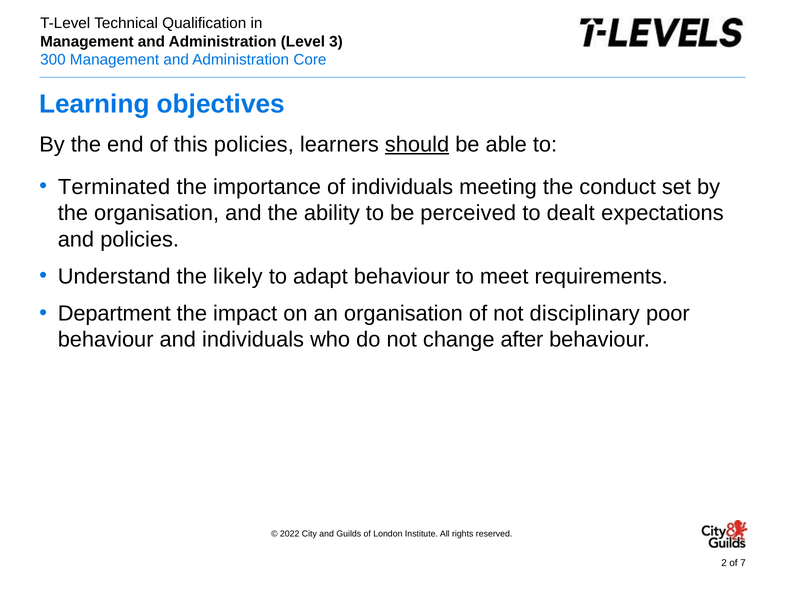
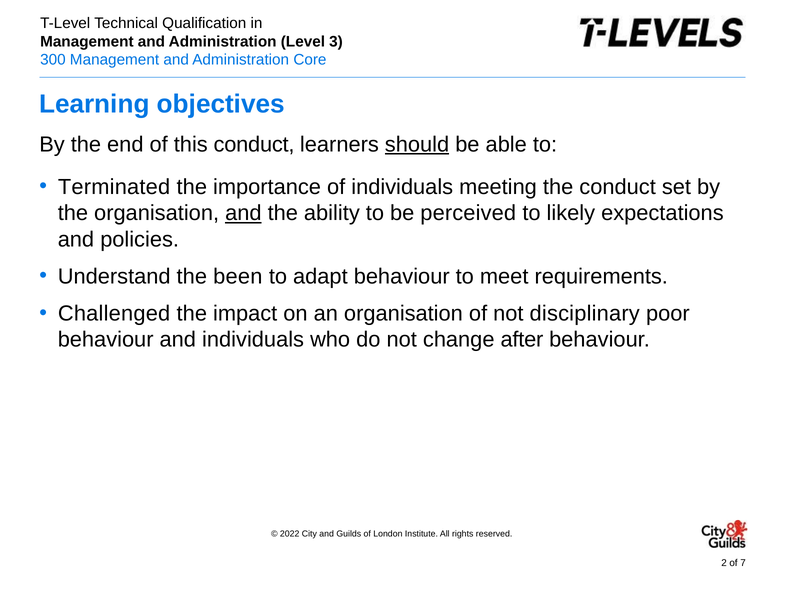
this policies: policies -> conduct (254, 144)
and underline: none -> present (243, 213)
dealt: dealt -> likely (571, 213)
likely: likely -> been (238, 276)
Department: Department -> Challenged (114, 313)
